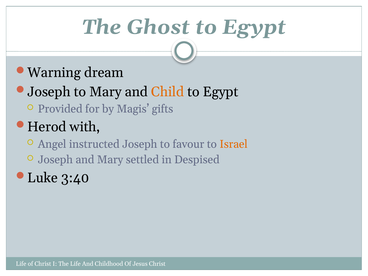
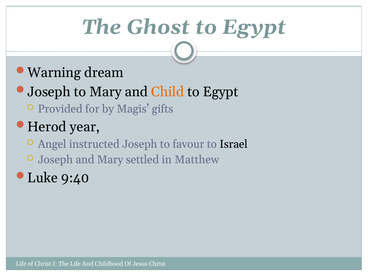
with: with -> year (85, 127)
Israel colour: orange -> black (234, 144)
Despised: Despised -> Matthew (197, 160)
3:40: 3:40 -> 9:40 (75, 178)
